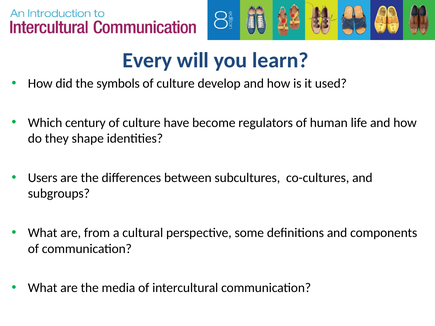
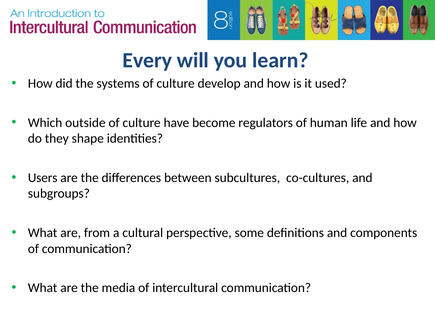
symbols: symbols -> systems (118, 84)
century: century -> outside (85, 123)
